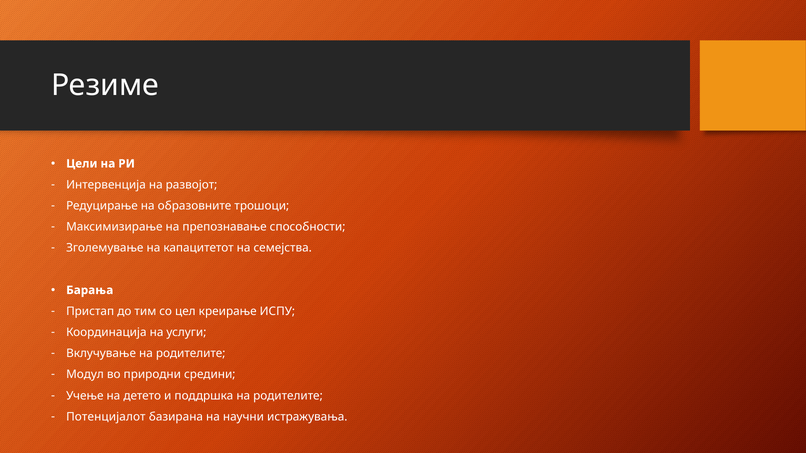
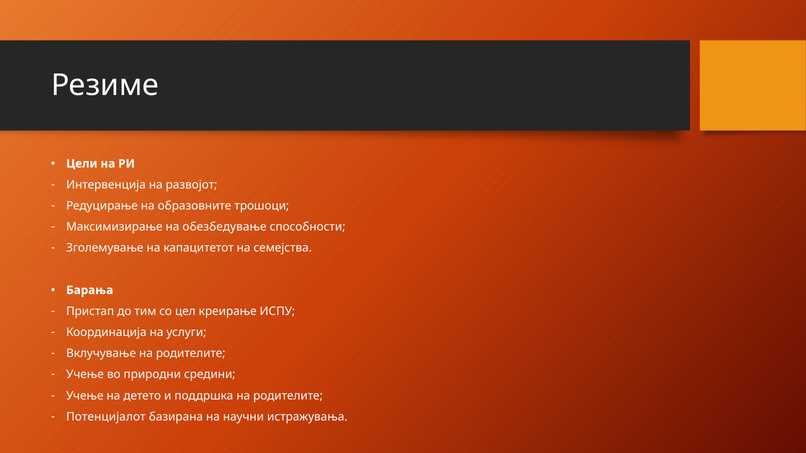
препознавање: препознавање -> обезбедување (225, 227)
Модул: Модул -> Учење (85, 375)
